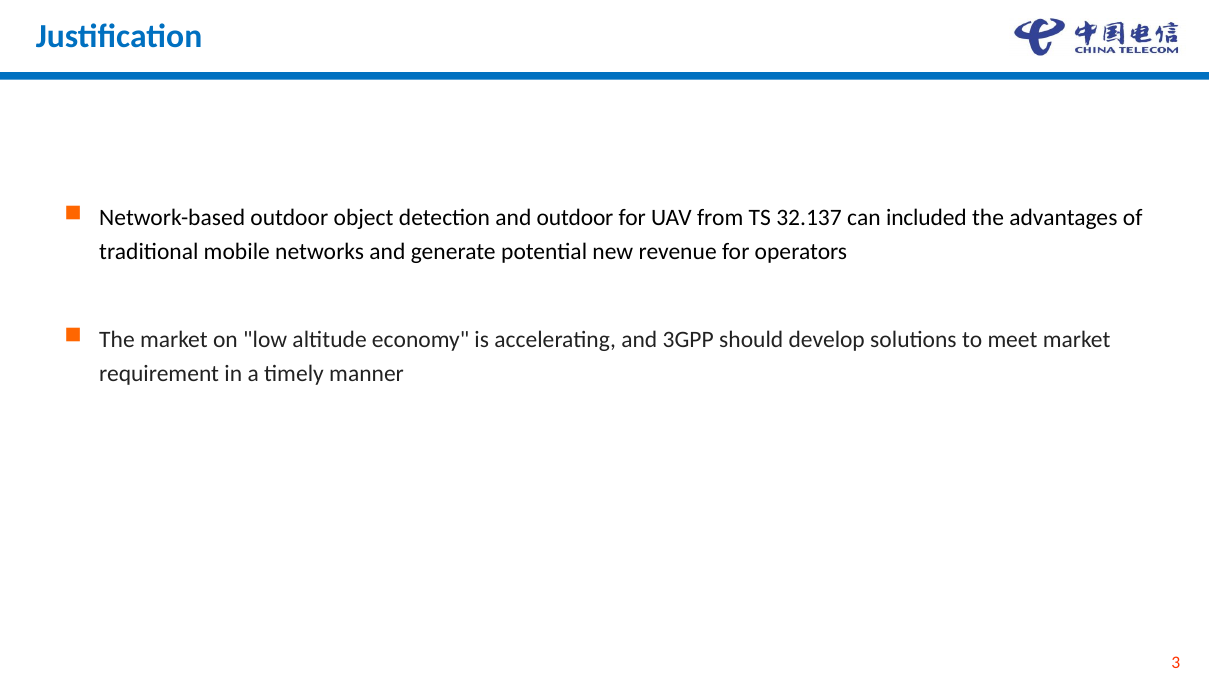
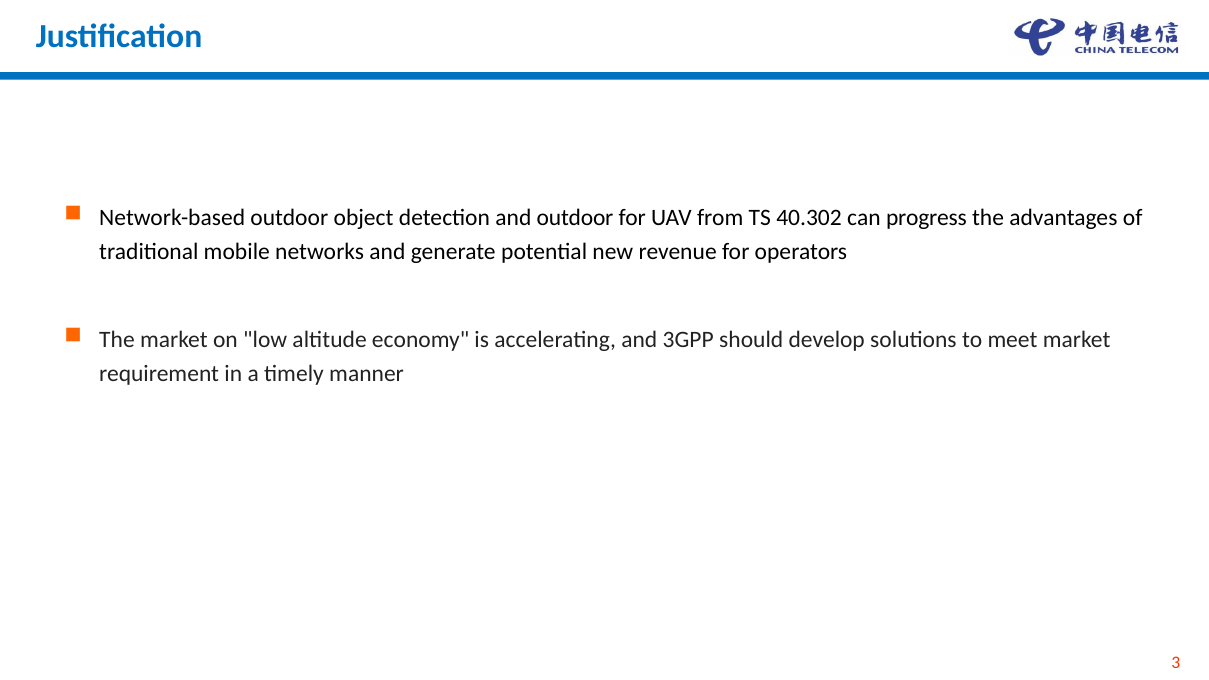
32.137: 32.137 -> 40.302 (809, 218)
included: included -> progress (926, 218)
